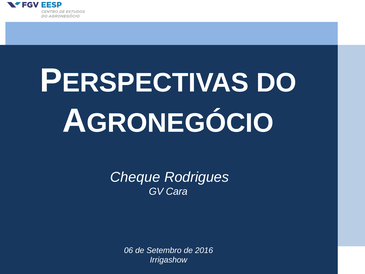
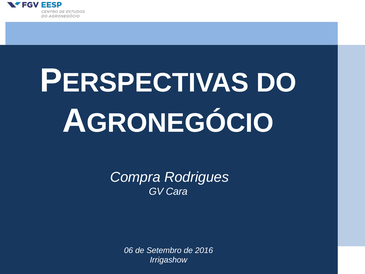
Cheque: Cheque -> Compra (135, 177)
